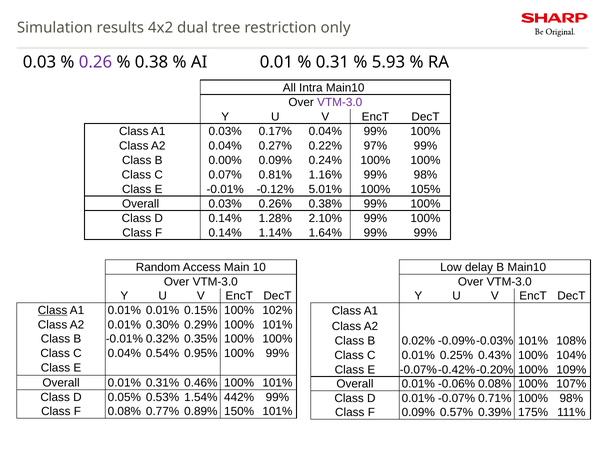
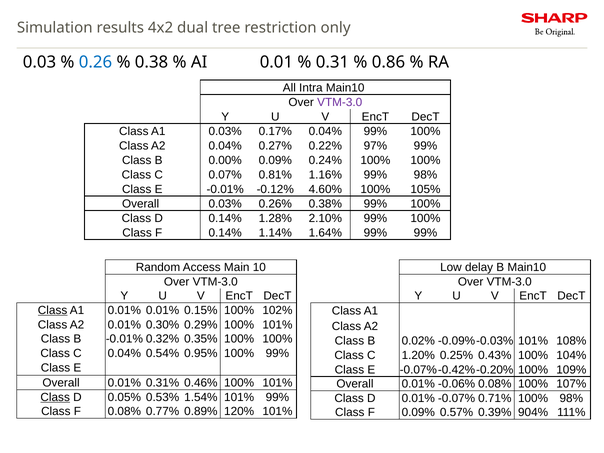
0.26 colour: purple -> blue (95, 62)
5.93: 5.93 -> 0.86 (389, 62)
5.01%: 5.01% -> 4.60% (325, 189)
C 0.01%: 0.01% -> 1.20% (418, 355)
Class underline: none -> present (55, 397)
1.54% 442%: 442% -> 101% (239, 397)
150%: 150% -> 120% (239, 412)
175%: 175% -> 904% (533, 413)
